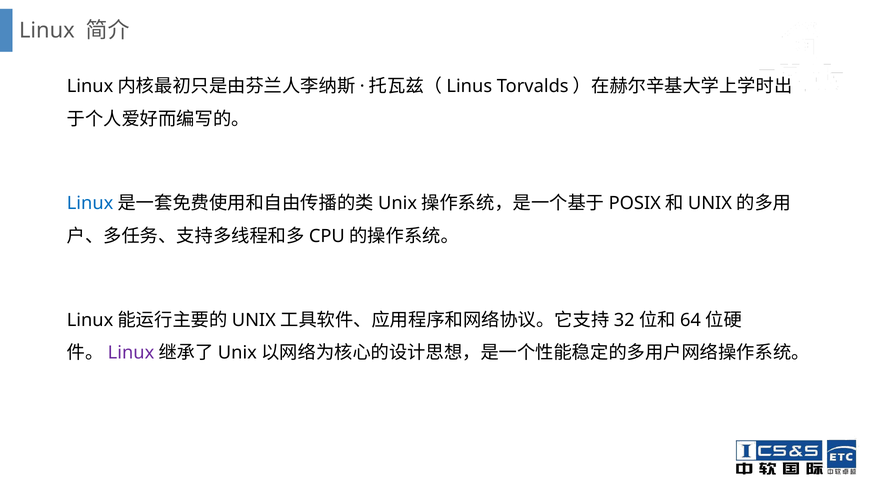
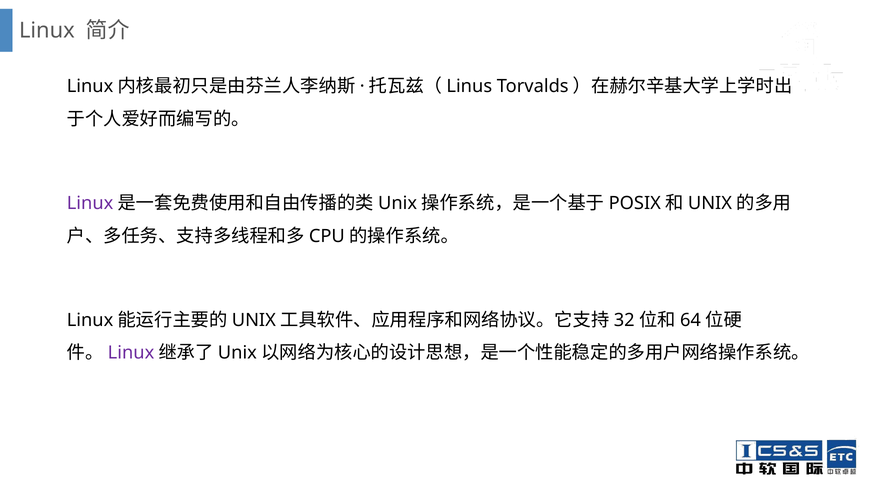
Linux colour: blue -> purple (90, 203)
